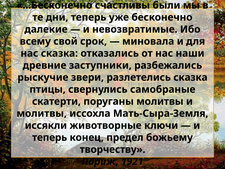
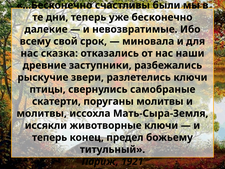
разлетелись сказка: сказка -> ключи (190, 77)
творчеству: творчеству -> титульный (112, 149)
